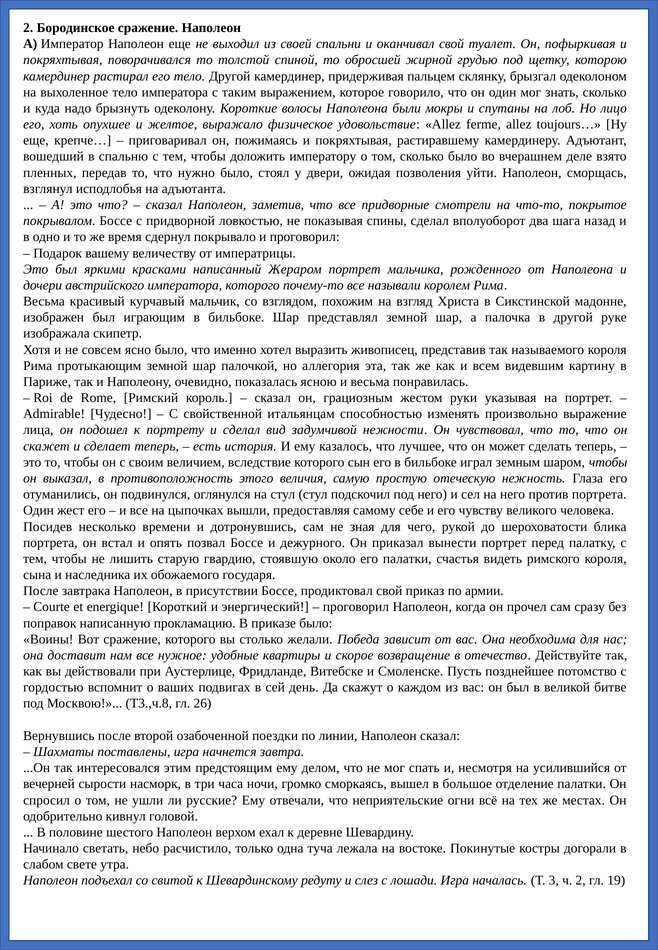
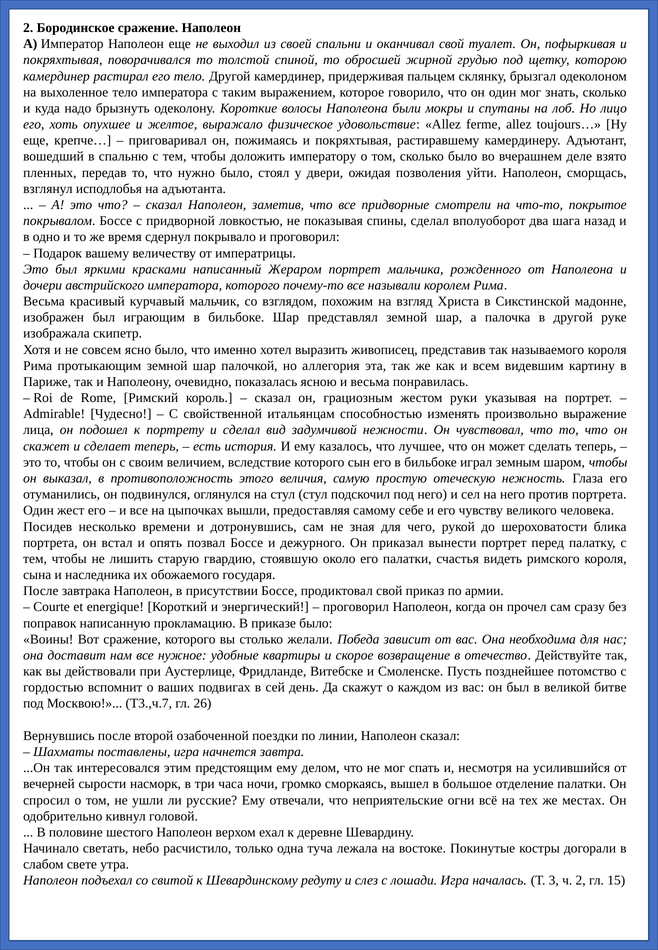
Т3.,ч.8: Т3.,ч.8 -> Т3.,ч.7 (149, 704)
19: 19 -> 15 (616, 881)
